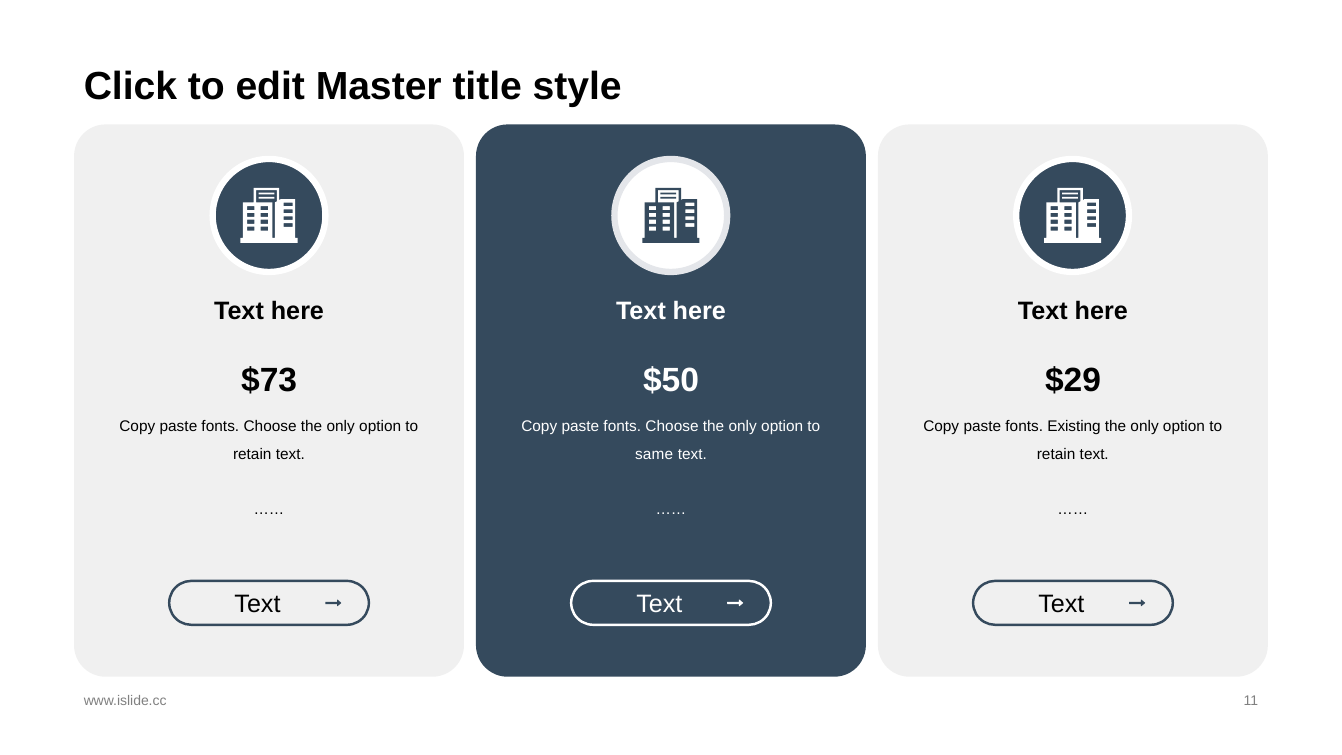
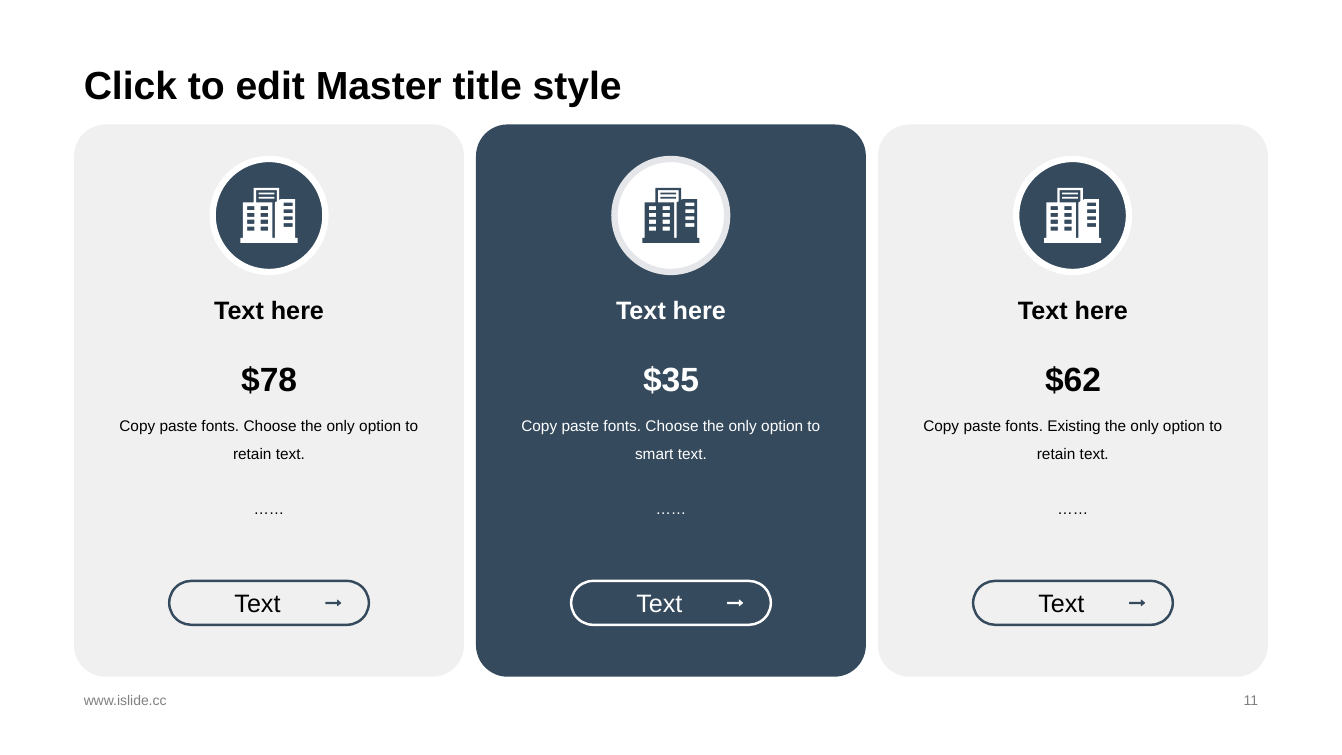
$73: $73 -> $78 (269, 380)
$50: $50 -> $35 (671, 380)
$29: $29 -> $62 (1073, 380)
same: same -> smart (654, 454)
